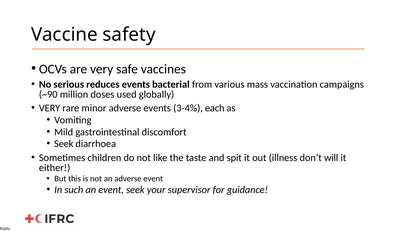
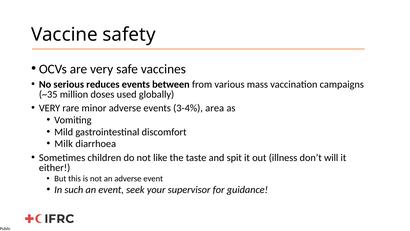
bacterial: bacterial -> between (171, 84)
~90: ~90 -> ~35 (48, 94)
each: each -> area (215, 108)
Seek: Seek -> Milk (64, 144)
